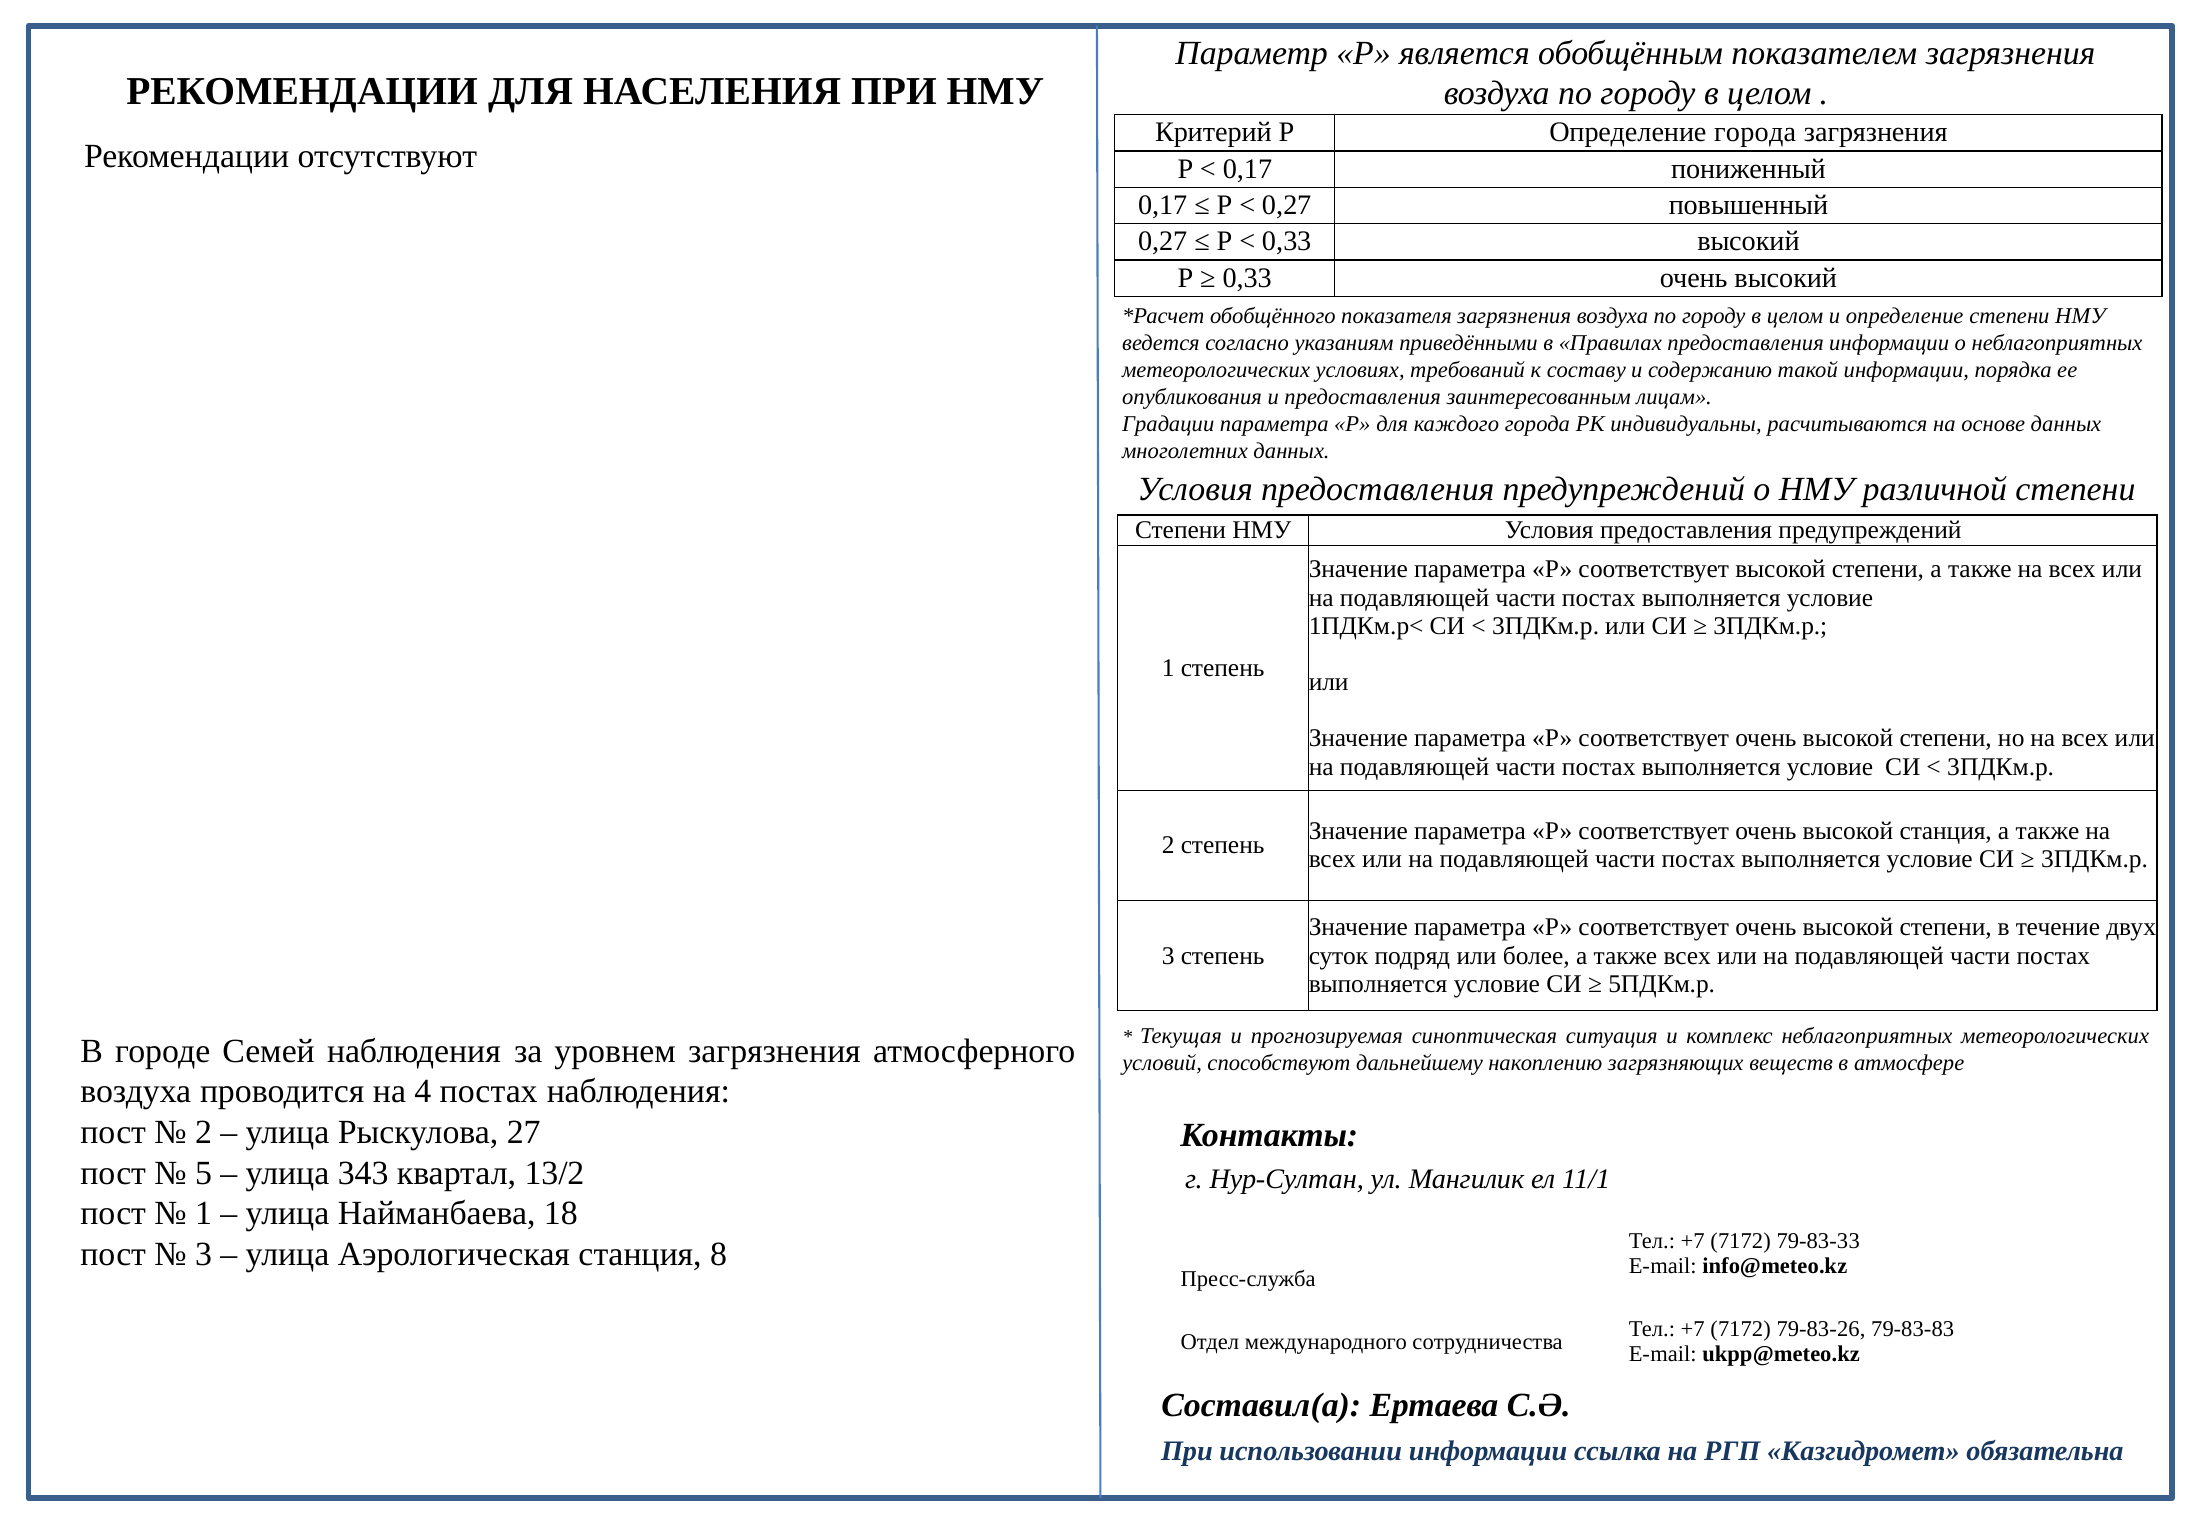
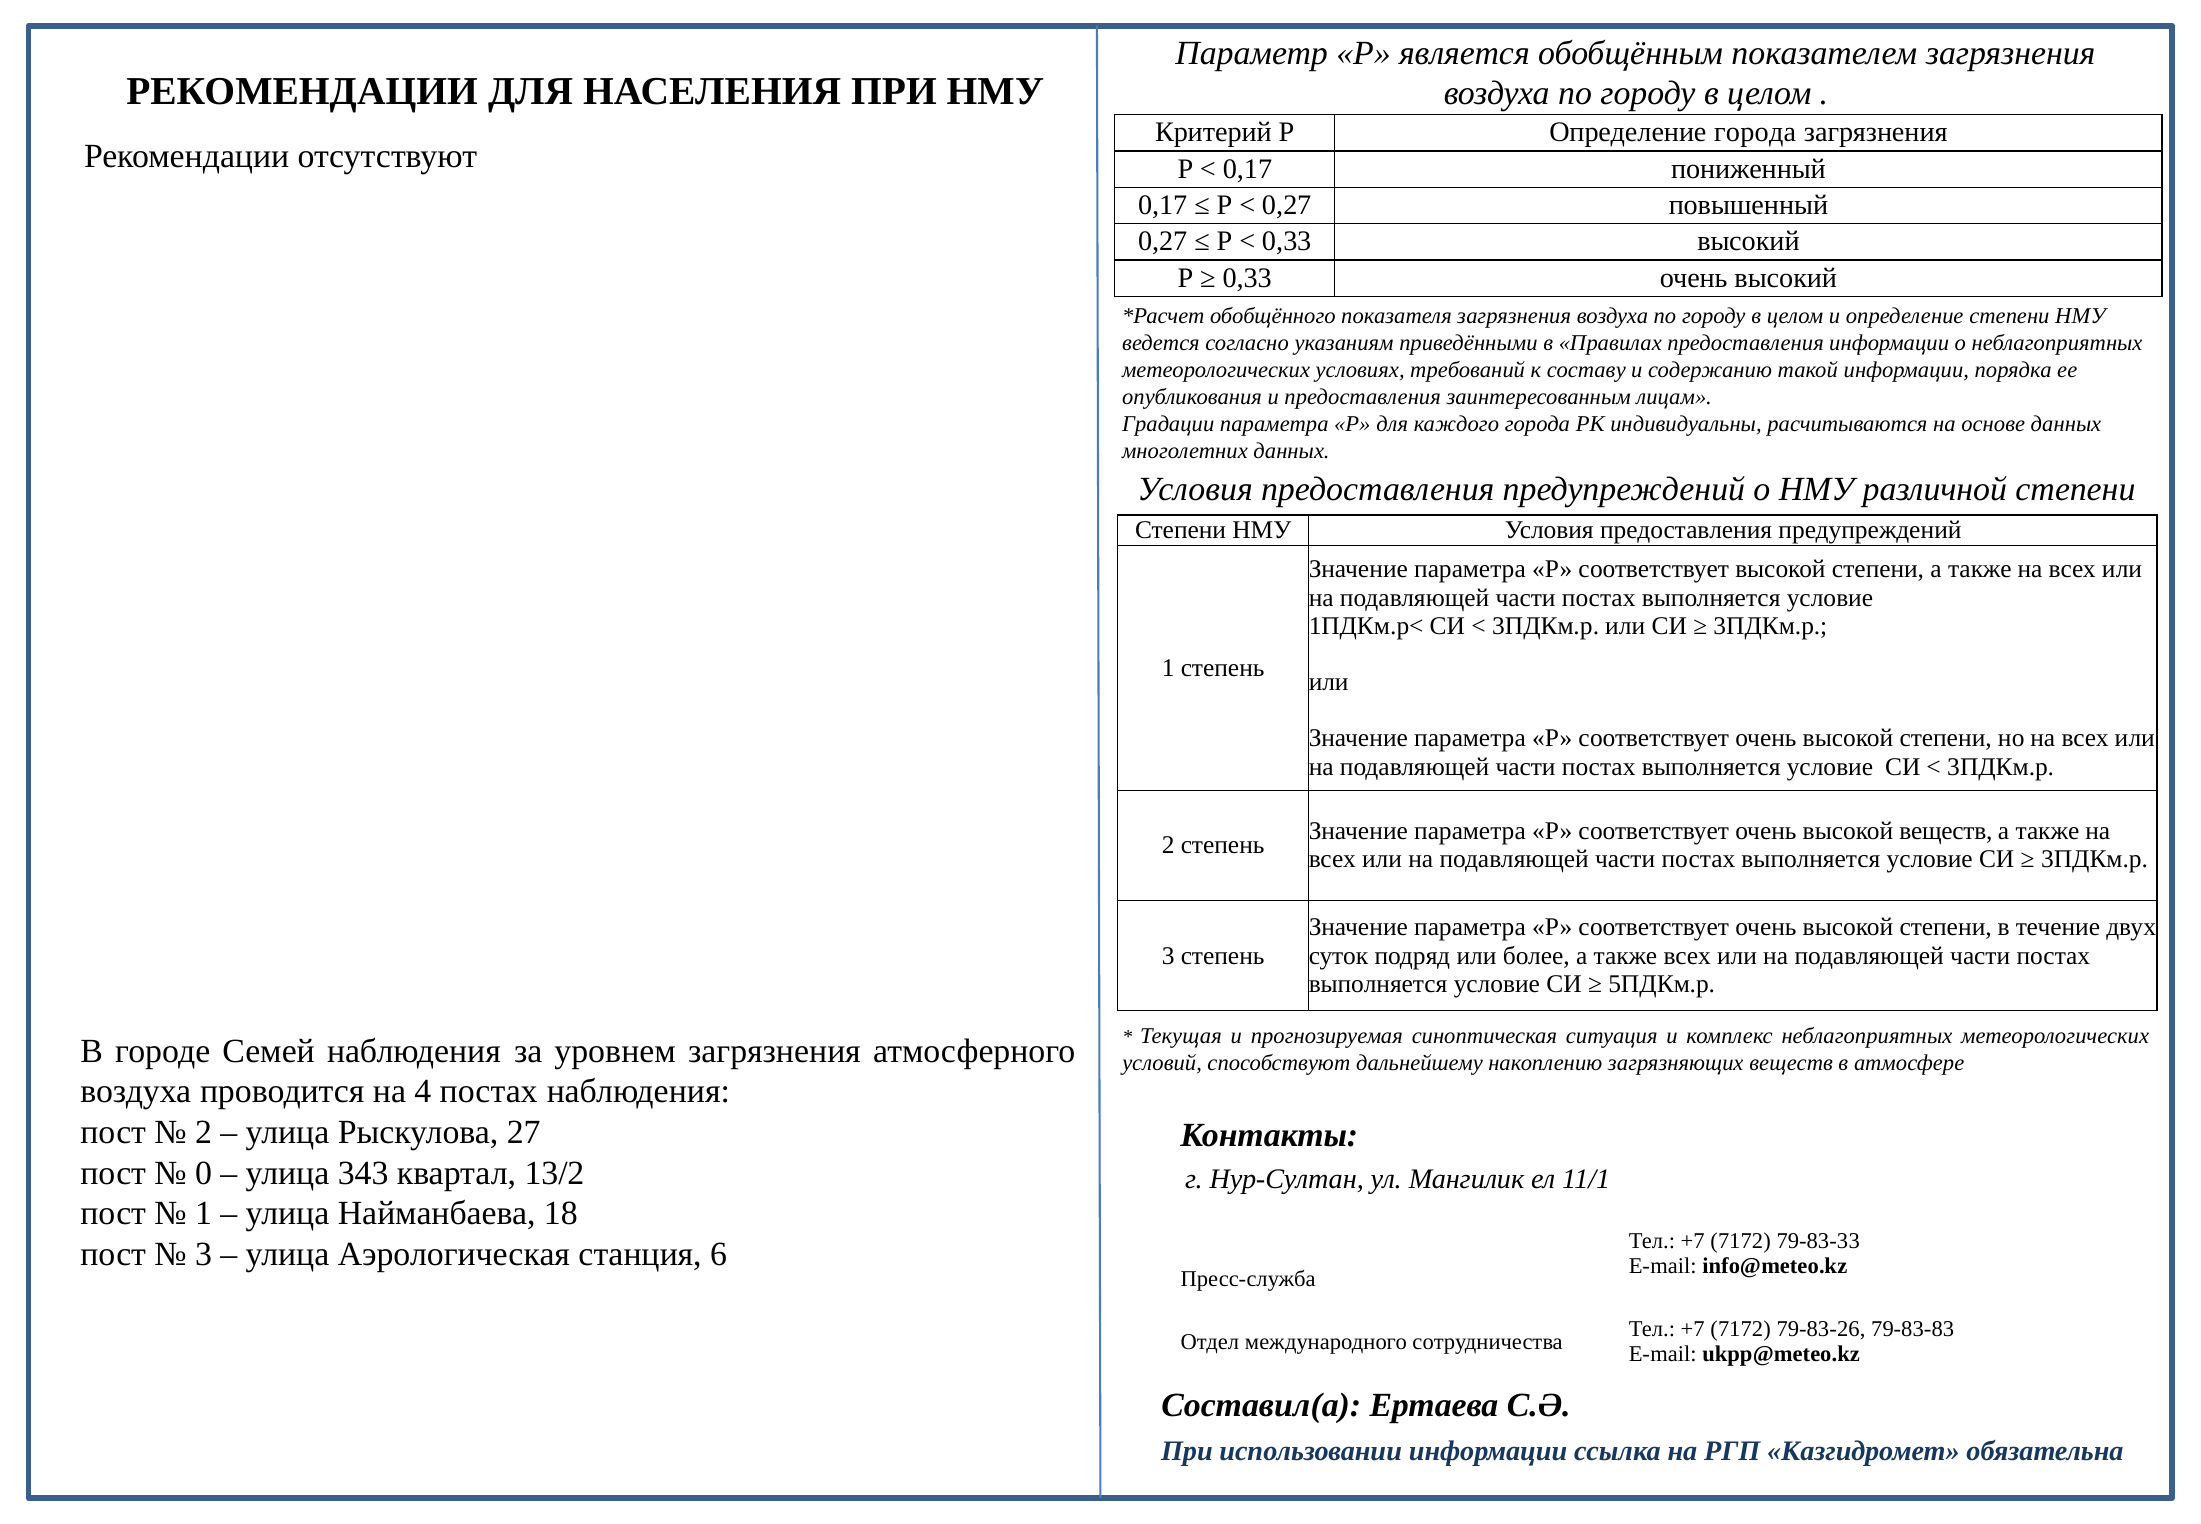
высокой станция: станция -> веществ (1946, 831)
5: 5 -> 0 (203, 1173)
8: 8 -> 6 (719, 1254)
